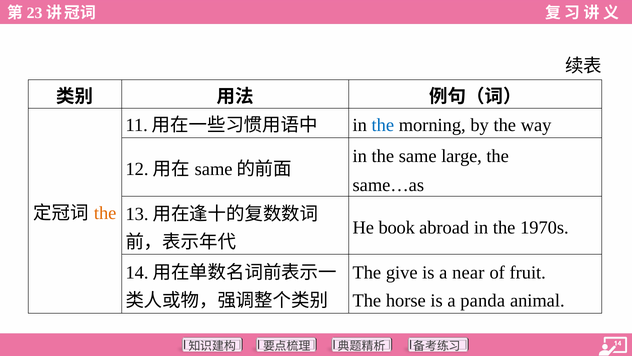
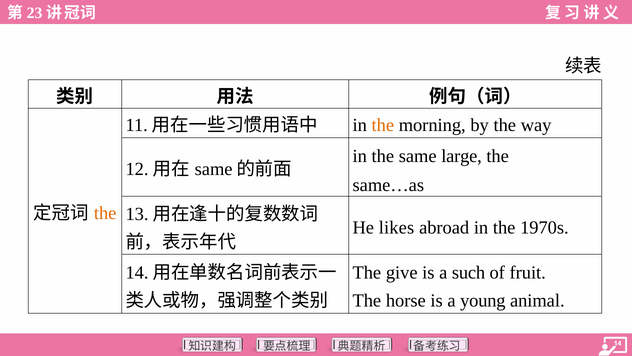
the colour: blue -> orange (383, 125)
book: book -> likes (397, 227)
near: near -> such (469, 272)
panda: panda -> young (483, 300)
